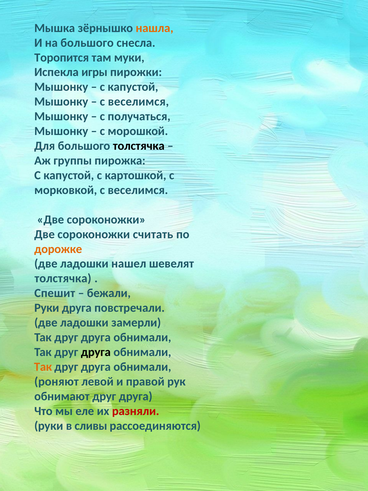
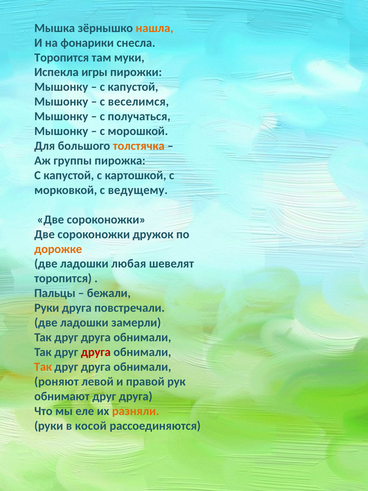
на большого: большого -> фонарики (87, 43)
толстячка colour: black -> orange (139, 146)
морковкой с веселимся: веселимся -> ведущему (138, 190)
считать: считать -> дружок (153, 234)
нашел: нашел -> любая (129, 264)
толстячка: толстячка -> торопится (63, 278)
Спешит: Спешит -> Пальцы (55, 293)
друга colour: black -> red (96, 352)
разняли colour: red -> orange (136, 411)
сливы: сливы -> косой (91, 425)
